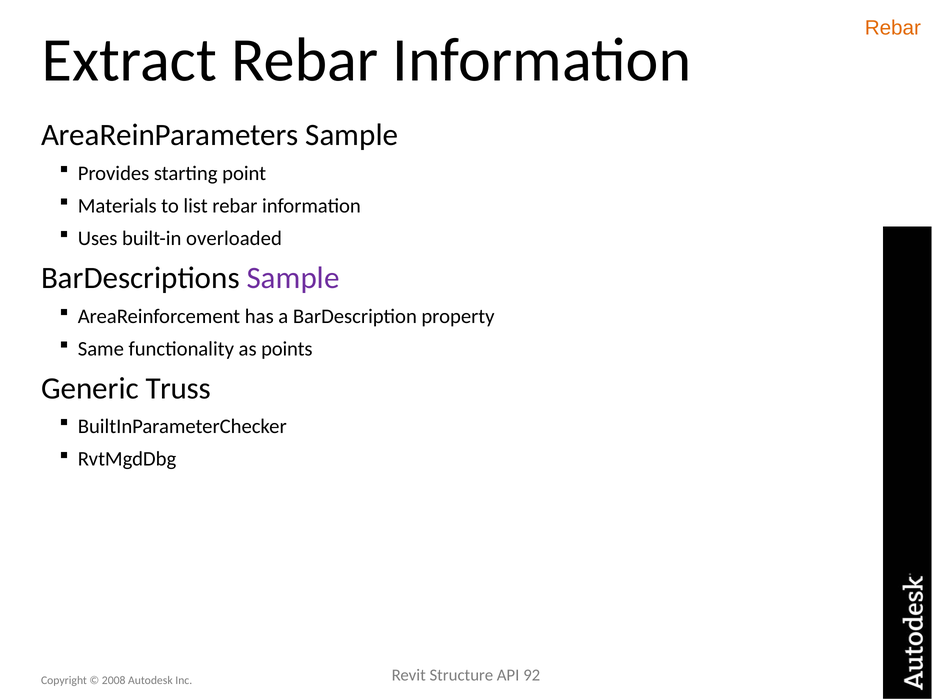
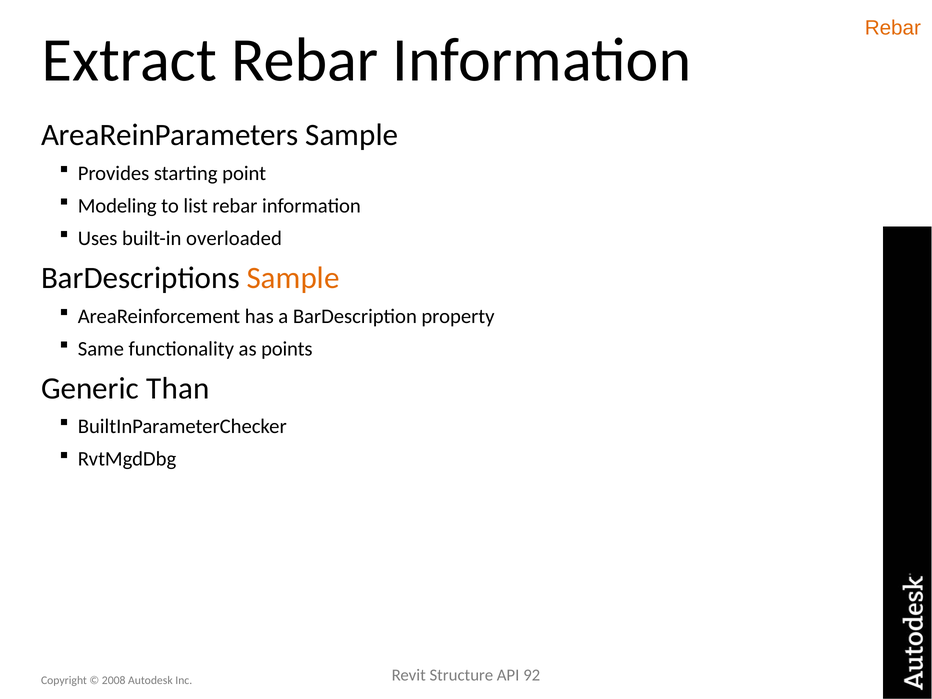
Materials: Materials -> Modeling (117, 206)
Sample colour: purple -> orange (293, 278)
Truss: Truss -> Than (178, 388)
